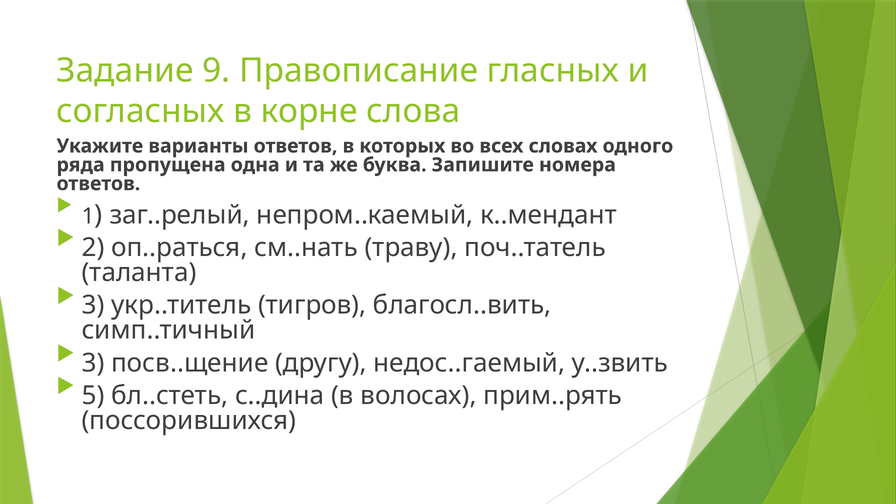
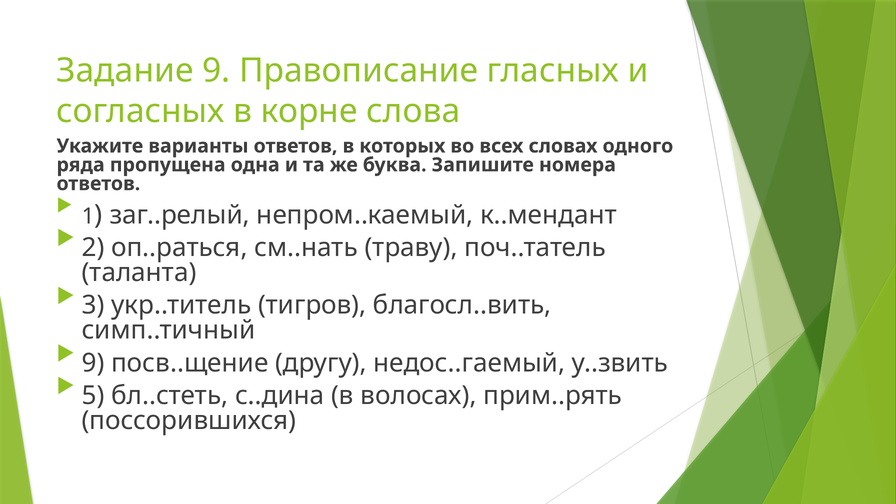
3: 3 -> 9 (93, 363)
